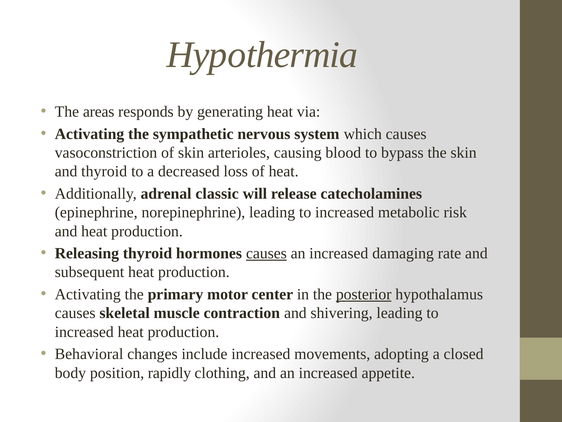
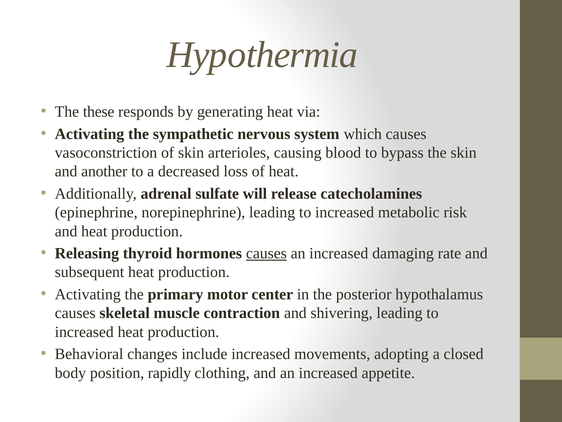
areas: areas -> these (99, 112)
and thyroid: thyroid -> another (104, 171)
classic: classic -> sulfate (217, 193)
posterior underline: present -> none (364, 294)
